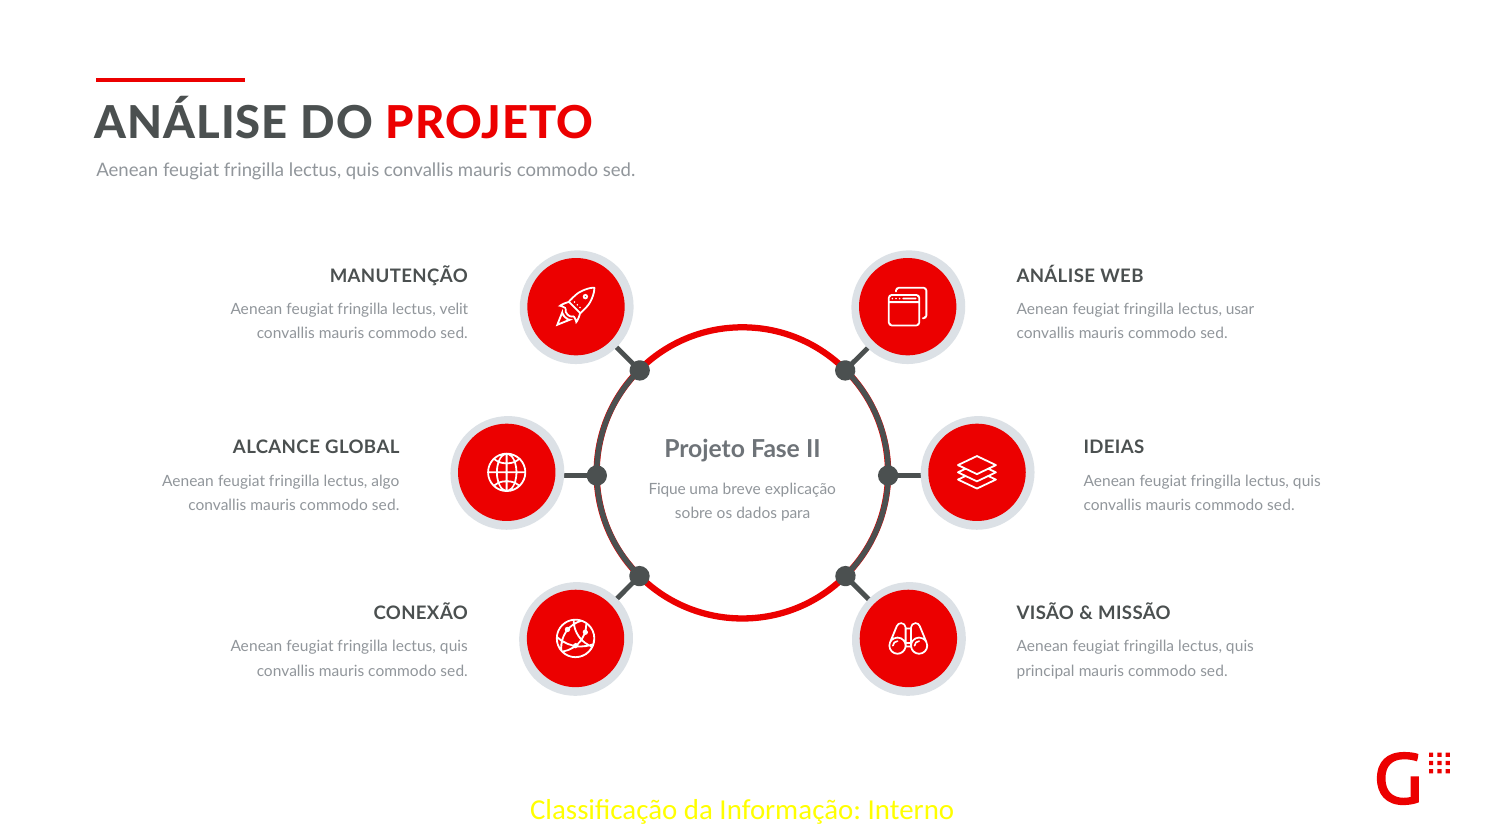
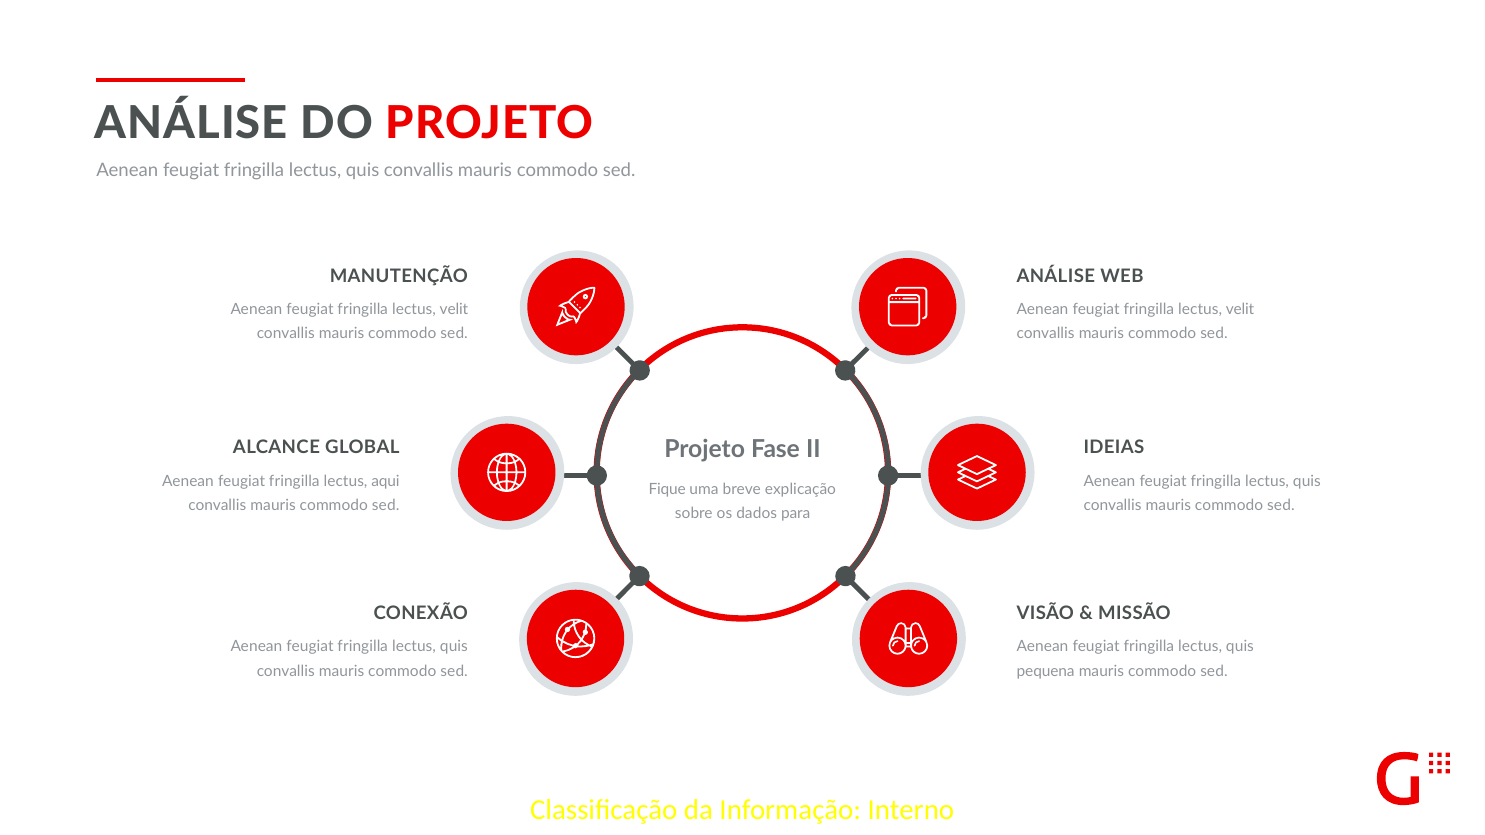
usar: usar -> velit (1240, 310)
algo: algo -> aqui (385, 481)
principal: principal -> pequena (1046, 671)
